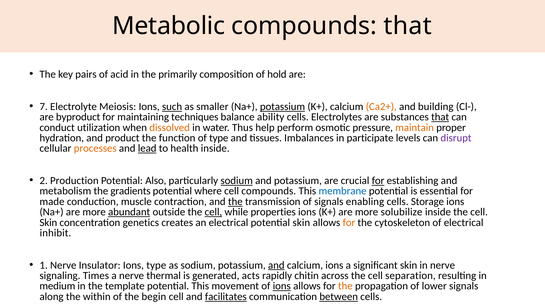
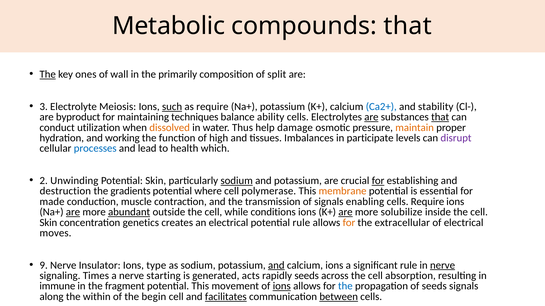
The underline: none -> present (48, 74)
pairs: pairs -> ones (86, 74)
acid: acid -> wall (119, 74)
hold: hold -> split (277, 74)
7: 7 -> 3 (44, 107)
as smaller: smaller -> require (212, 107)
potassium underline: present -> none (283, 107)
Ca2+ colour: orange -> blue (381, 107)
building: building -> stability (436, 107)
are underline: none -> present (371, 117)
perform: perform -> damage (295, 128)
product: product -> working (122, 138)
of type: type -> high (219, 138)
processes colour: orange -> blue (95, 149)
lead underline: present -> none (147, 149)
health inside: inside -> which (215, 149)
Production: Production -> Unwinding (74, 181)
Potential Also: Also -> Skin (156, 181)
metabolism: metabolism -> destruction (65, 191)
cell compounds: compounds -> polymerase (269, 191)
membrane colour: blue -> orange (343, 191)
the underline: present -> none (235, 202)
cells Storage: Storage -> Require (427, 202)
are underline: none -> present (73, 212)
cell underline: present -> none (213, 212)
properties: properties -> conditions (273, 212)
are underline: none -> present (345, 212)
potential skin: skin -> rule (301, 223)
cytoskeleton: cytoskeleton -> extracellular (402, 223)
inhibit: inhibit -> moves (55, 233)
1: 1 -> 9 (44, 266)
significant skin: skin -> rule (409, 266)
nerve underline: none -> present (443, 266)
thermal: thermal -> starting (164, 276)
rapidly chitin: chitin -> seeds (307, 276)
separation: separation -> absorption (410, 276)
medium: medium -> immune (57, 287)
template: template -> fragment (125, 287)
the colour: orange -> blue (345, 287)
of lower: lower -> seeds (434, 287)
